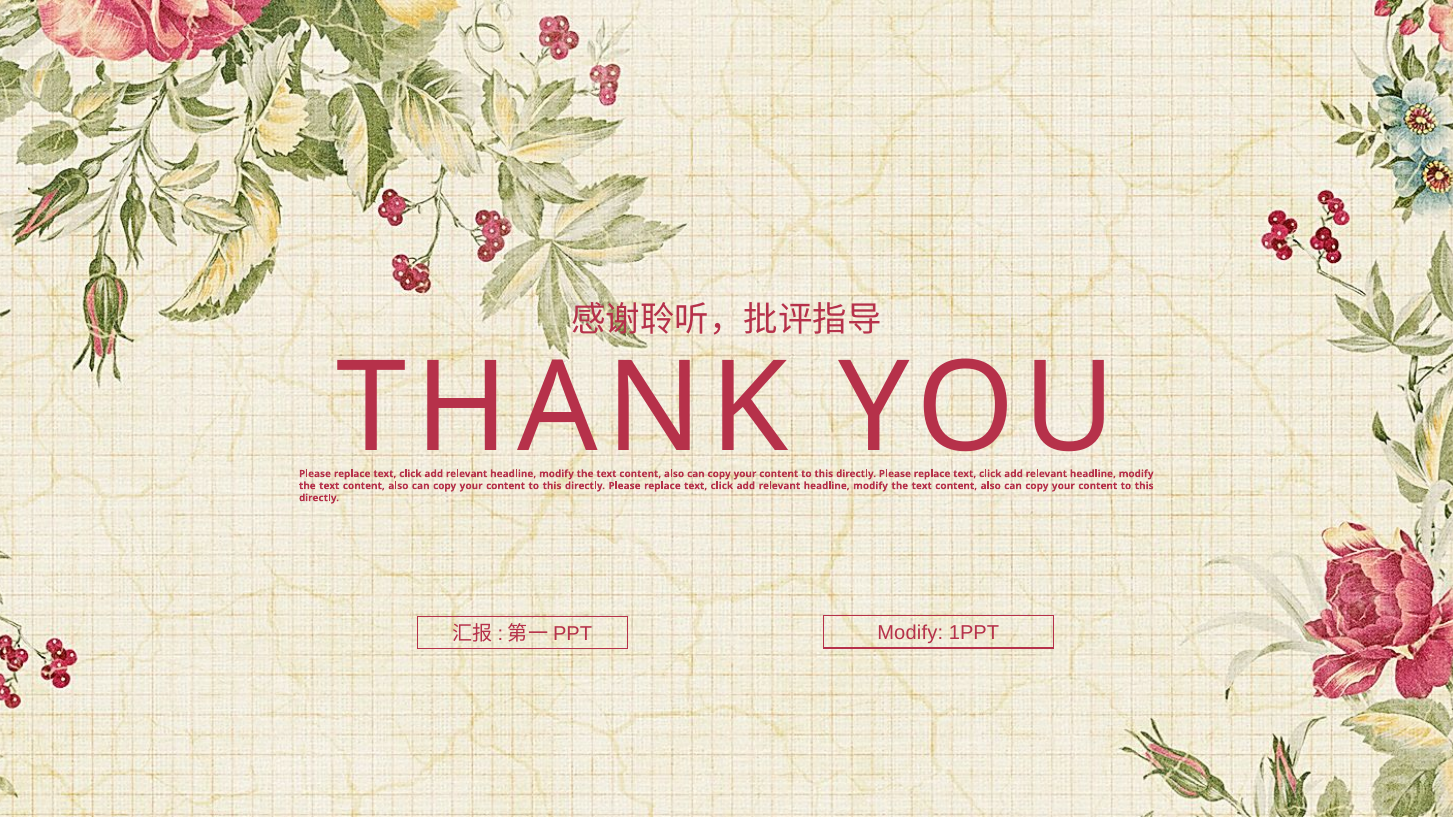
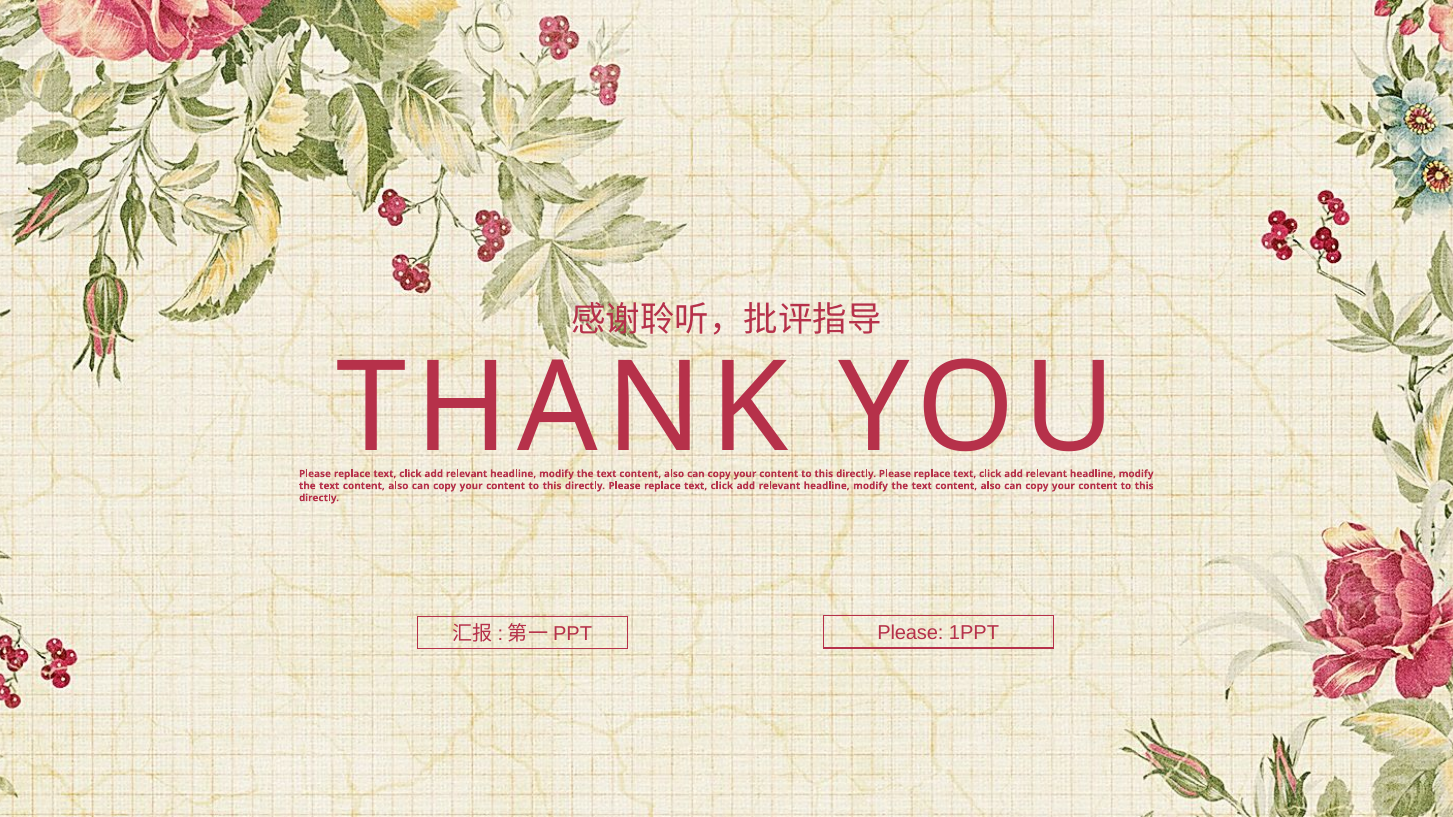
Modify: Modify -> Please (910, 634)
